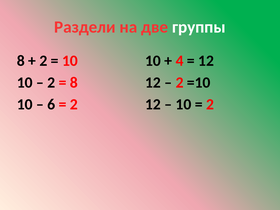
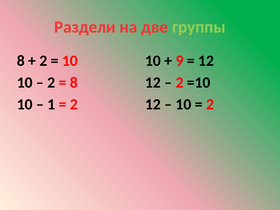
группы colour: white -> light green (199, 27)
4: 4 -> 9 (180, 61)
6: 6 -> 1 (51, 104)
